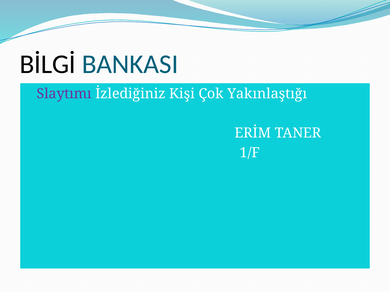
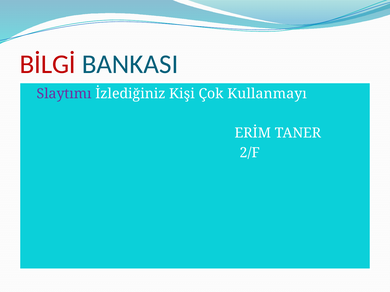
BİLGİ colour: black -> red (48, 64)
Yakınlaştığı: Yakınlaştığı -> Kullanmayı (267, 94)
1/F: 1/F -> 2/F (250, 153)
